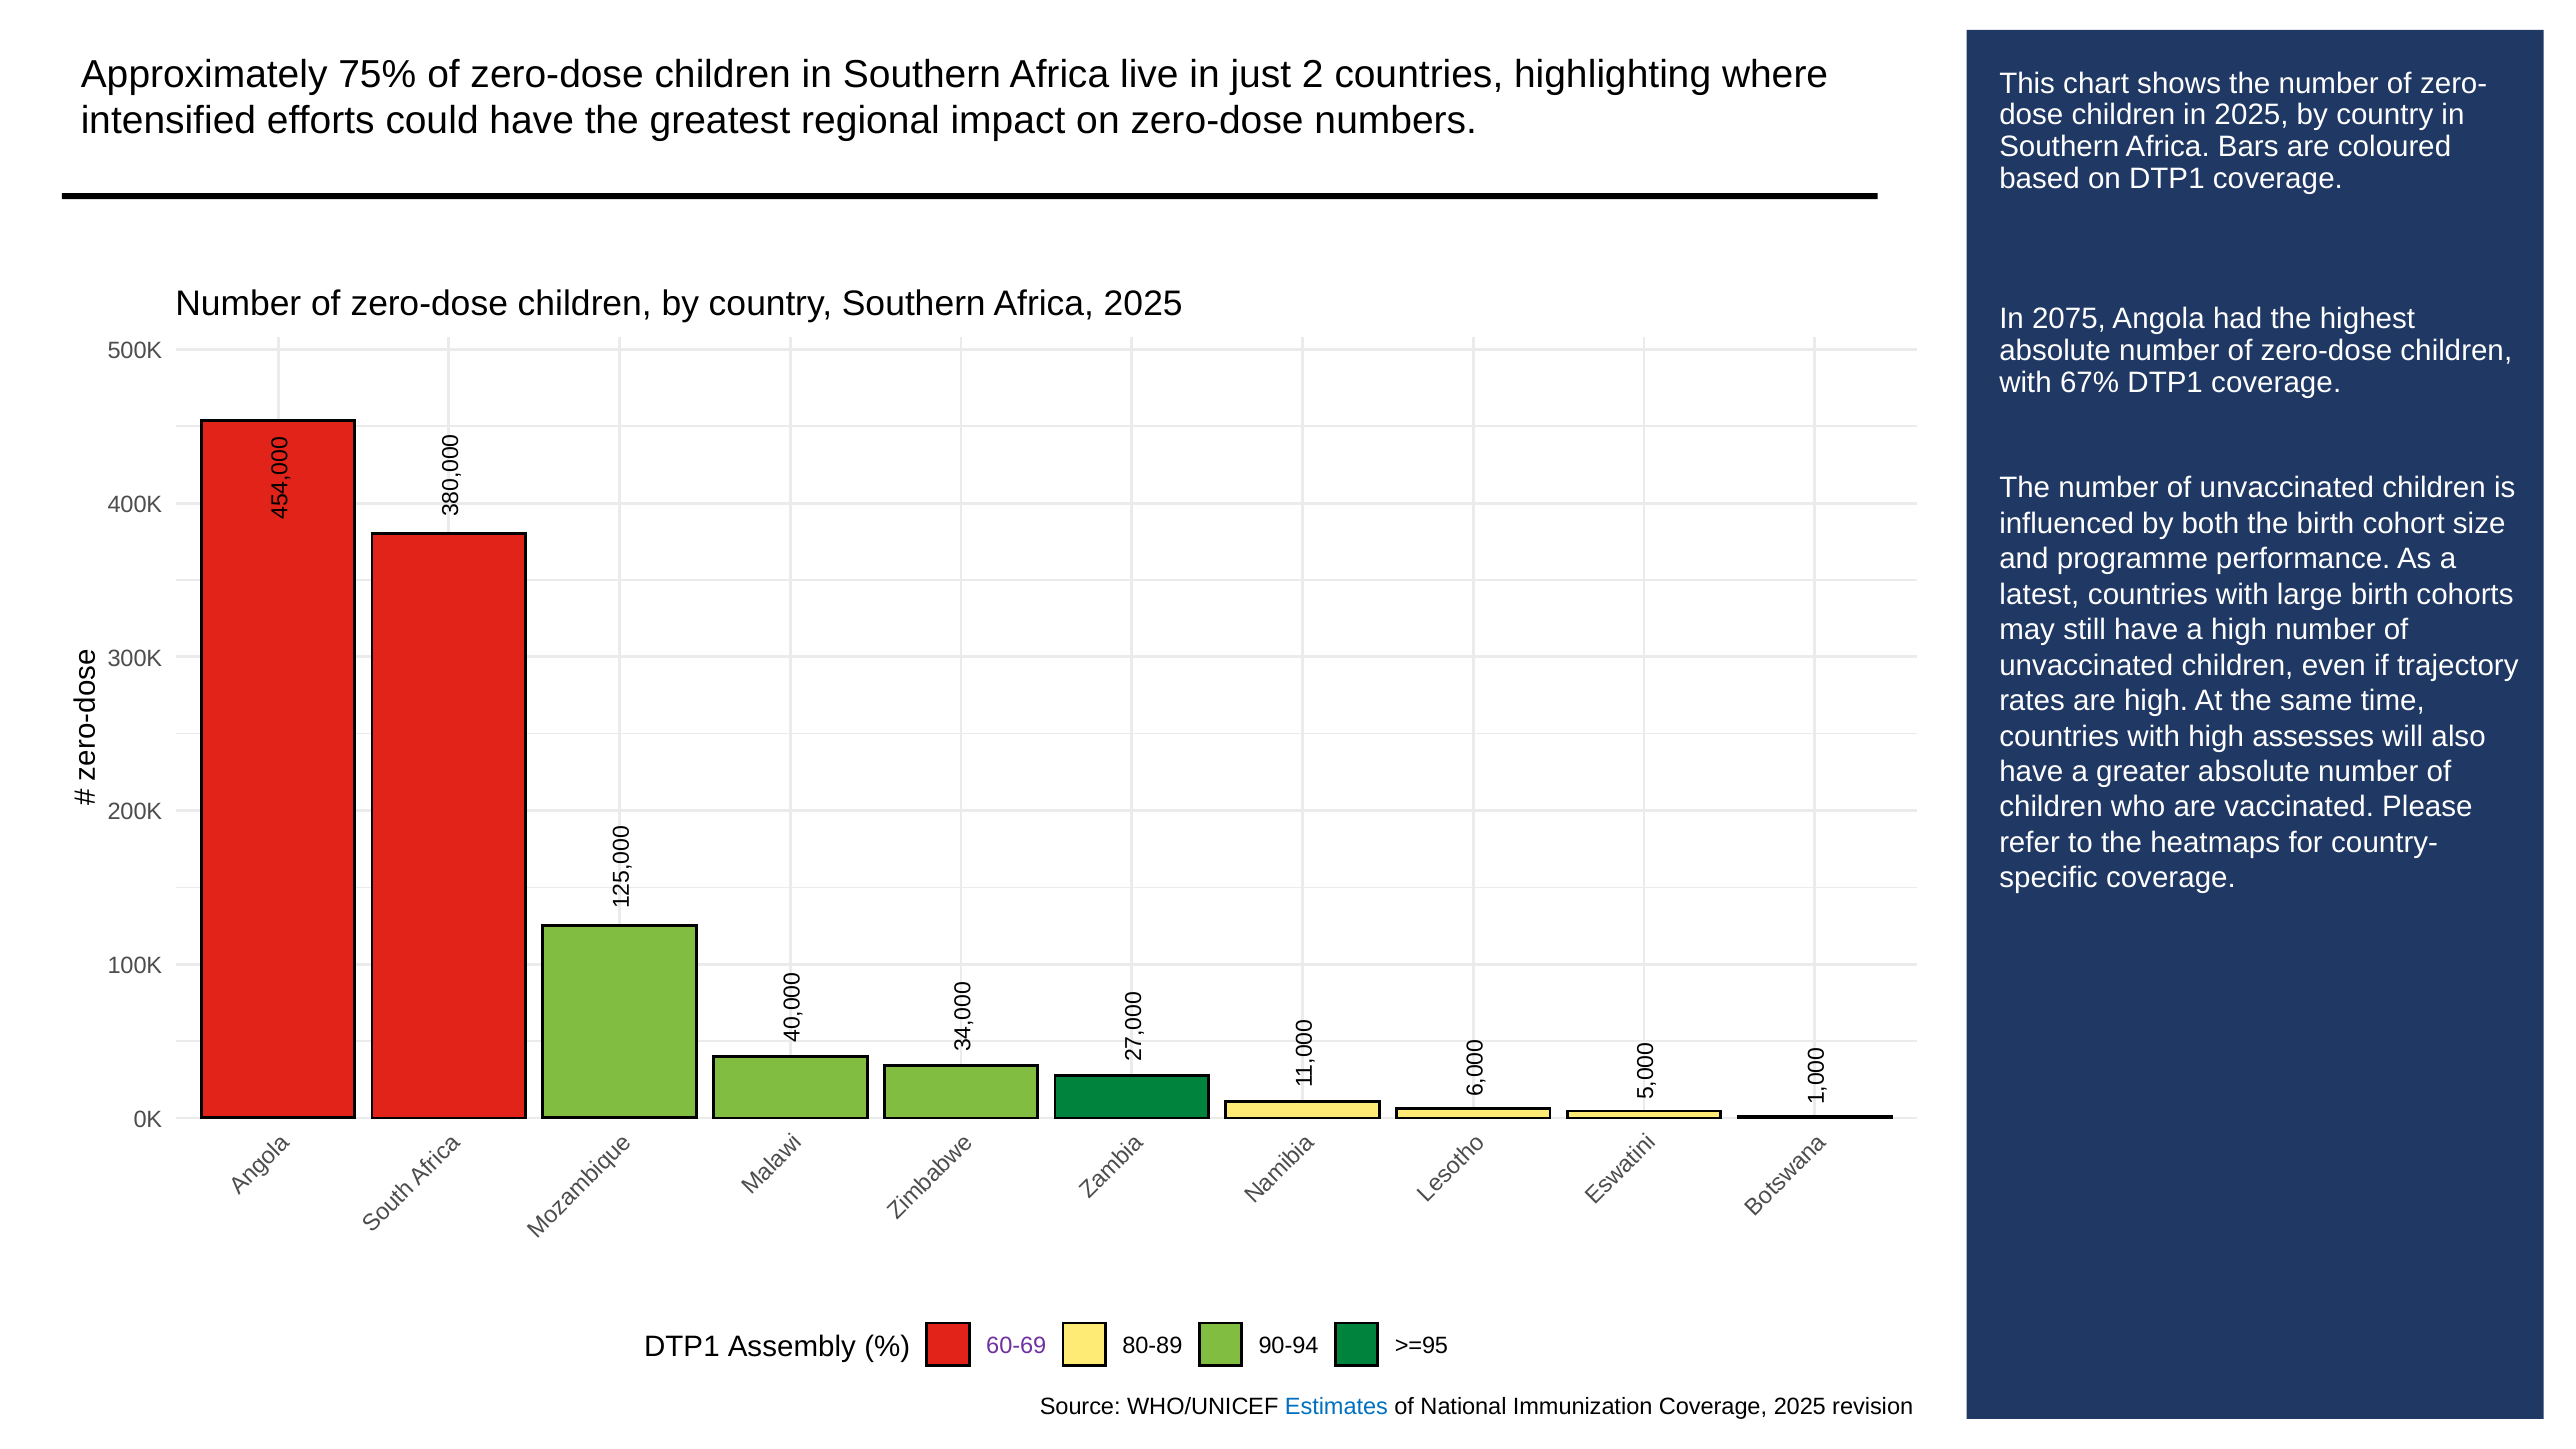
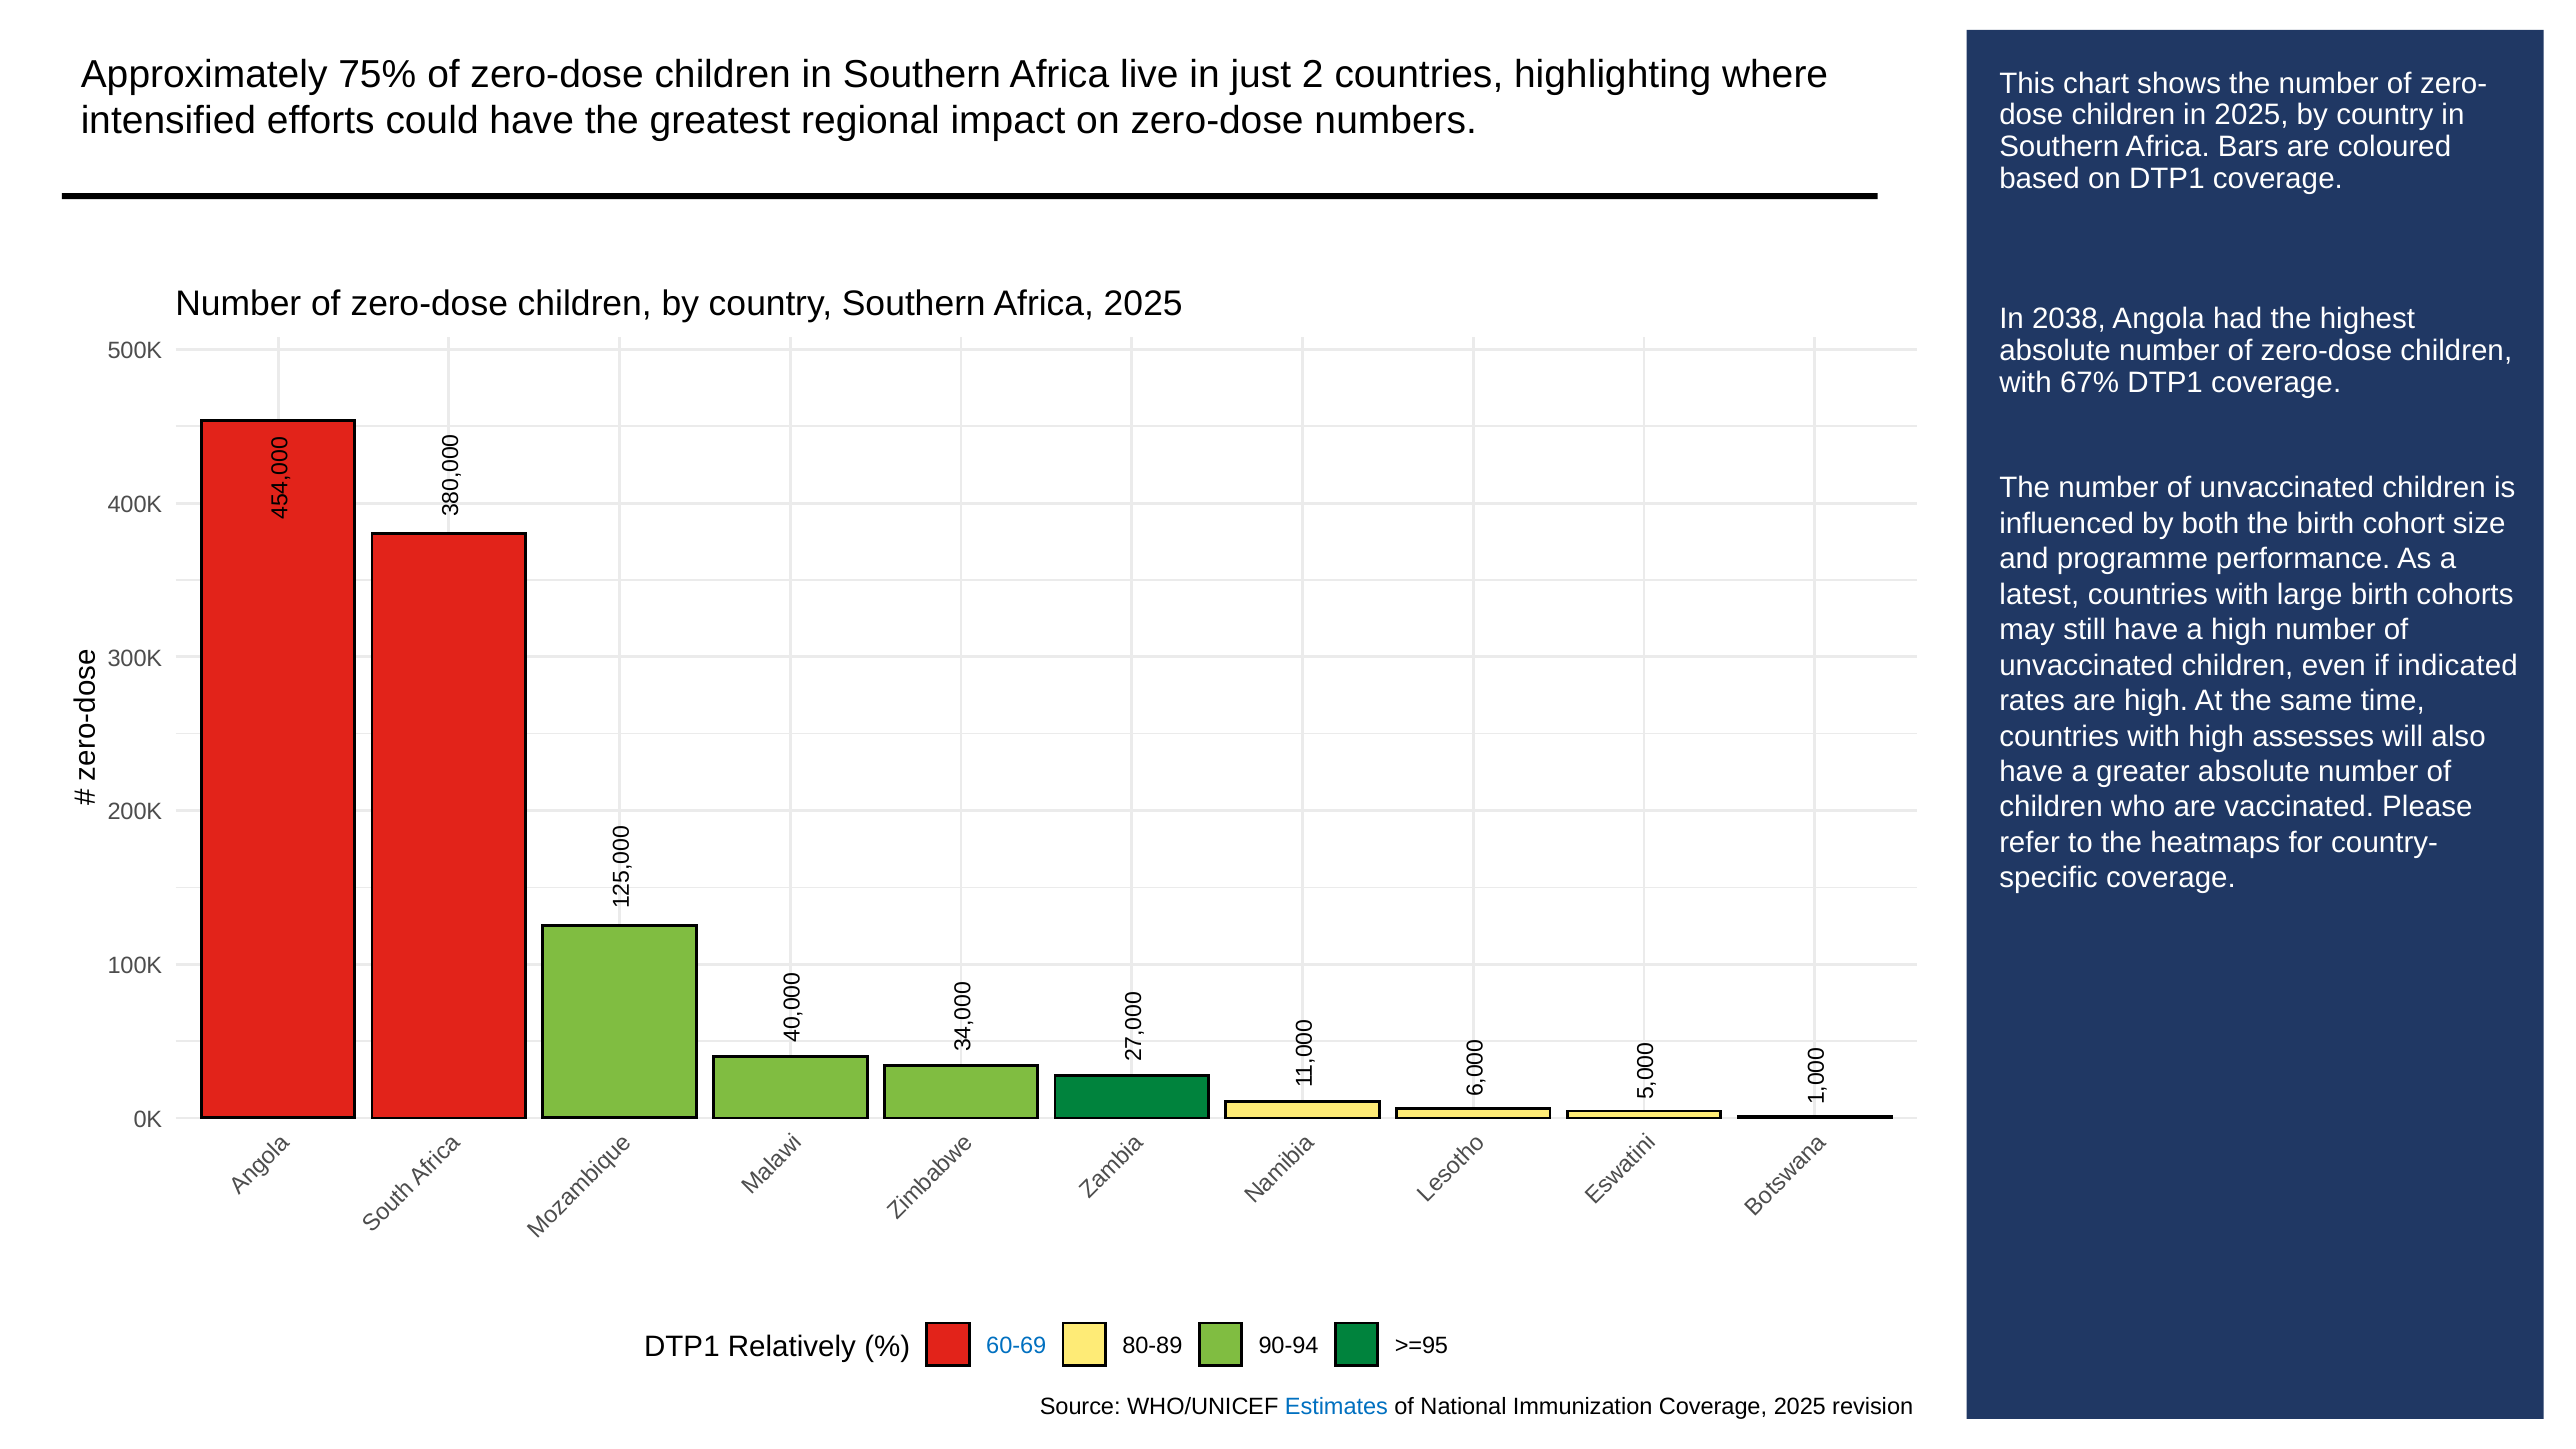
2075: 2075 -> 2038 (2069, 319)
trajectory: trajectory -> indicated (2458, 665)
Assembly: Assembly -> Relatively (792, 1346)
60-69 colour: purple -> blue (1016, 1346)
